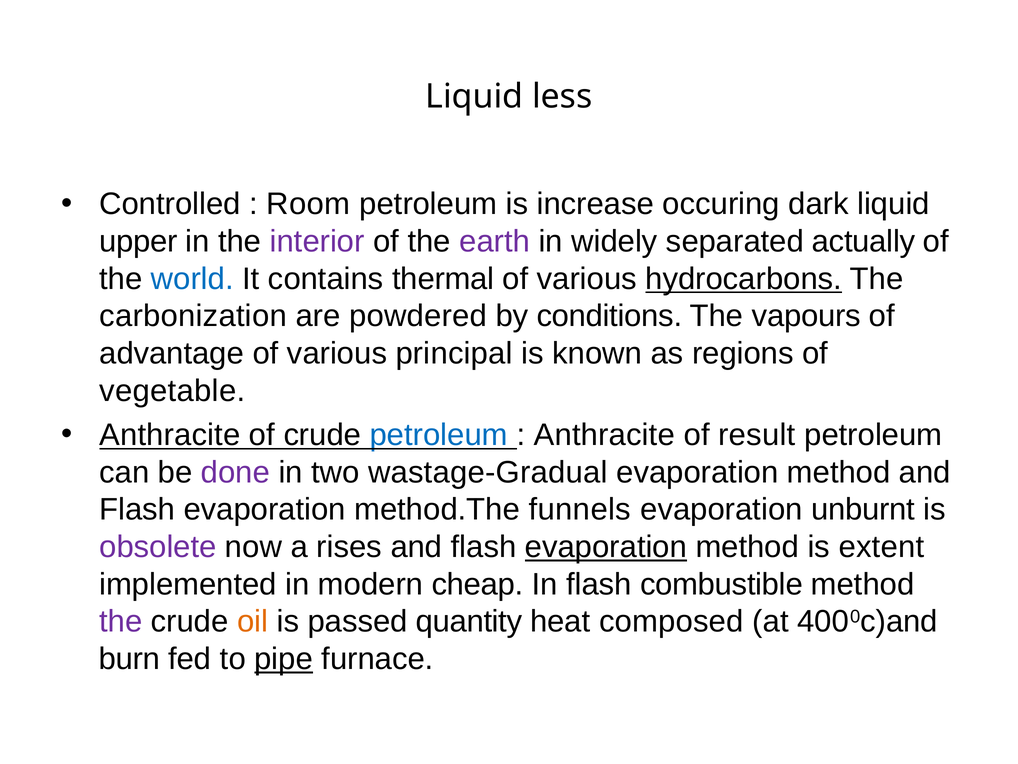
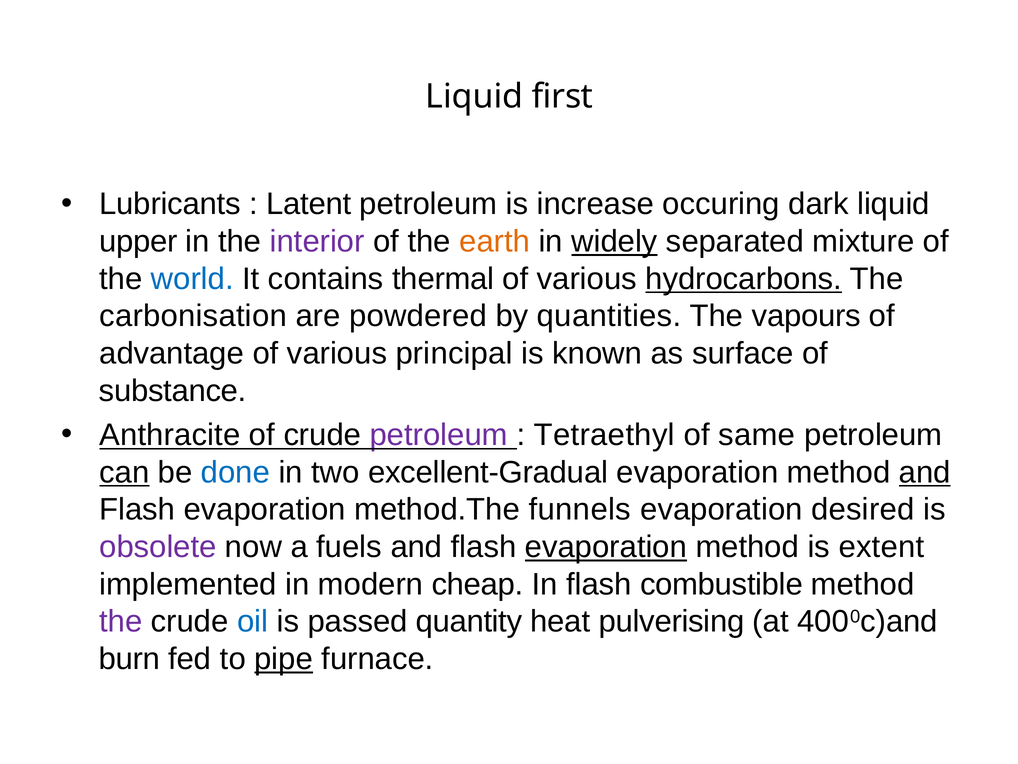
less: less -> first (562, 97)
Controlled: Controlled -> Lubricants (170, 204)
Room: Room -> Latent (309, 204)
earth colour: purple -> orange (495, 241)
widely underline: none -> present (614, 241)
actually: actually -> mixture (863, 241)
carbonization: carbonization -> carbonisation (193, 316)
conditions: conditions -> quantities (609, 316)
regions: regions -> surface (743, 353)
vegetable: vegetable -> substance (173, 391)
petroleum colour: blue -> purple (439, 435)
Anthracite: Anthracite -> Tetraethyl (604, 435)
result: result -> same (757, 435)
can underline: none -> present (124, 472)
done colour: purple -> blue (235, 472)
wastage-Gradual: wastage-Gradual -> excellent-Gradual (488, 472)
and underline: none -> present (925, 472)
unburnt: unburnt -> desired (863, 509)
rises: rises -> fuels (349, 547)
oil colour: orange -> blue (253, 621)
composed: composed -> pulverising (672, 621)
